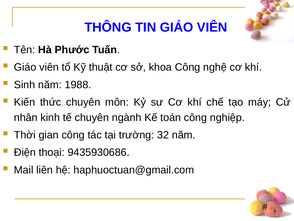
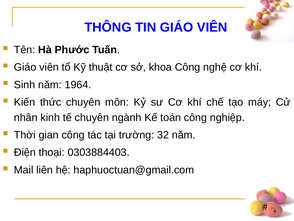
1988: 1988 -> 1964 (78, 85)
9435930686: 9435930686 -> 0303884403 (99, 152)
